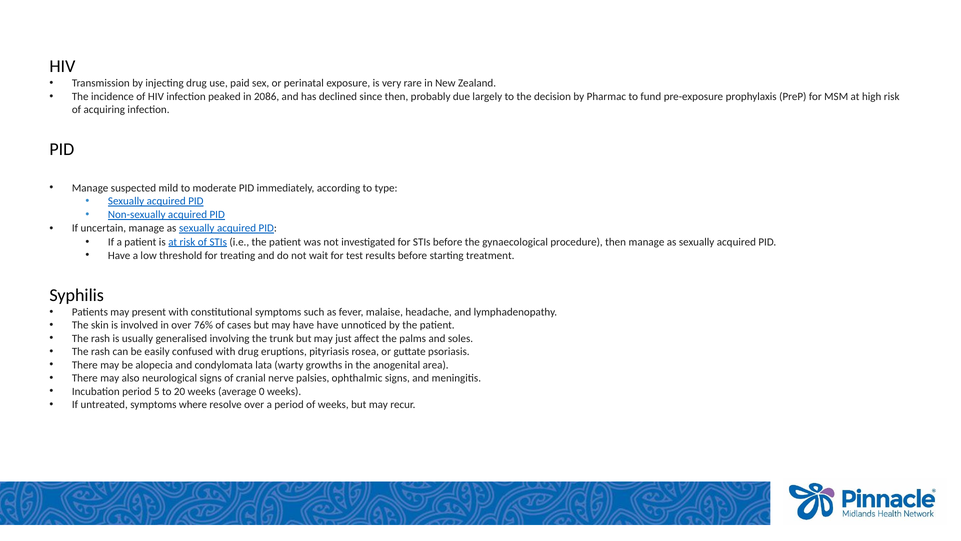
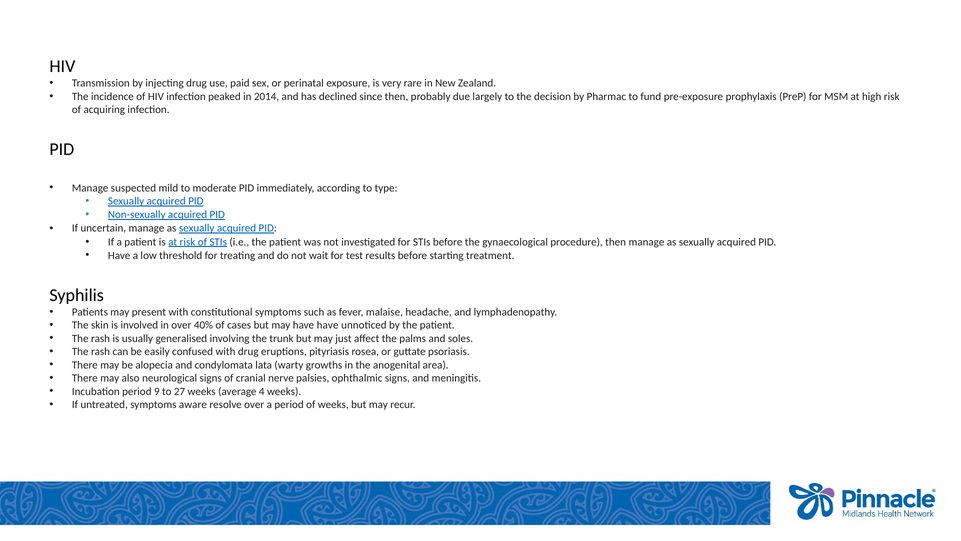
2086: 2086 -> 2014 (267, 96)
76%: 76% -> 40% (203, 325)
5: 5 -> 9 (157, 391)
20: 20 -> 27 (179, 391)
0: 0 -> 4 (262, 391)
where: where -> aware (193, 404)
